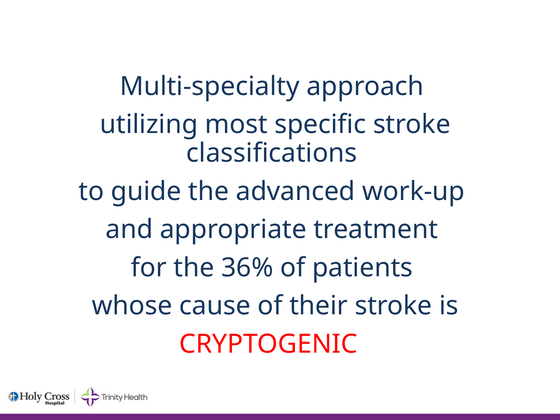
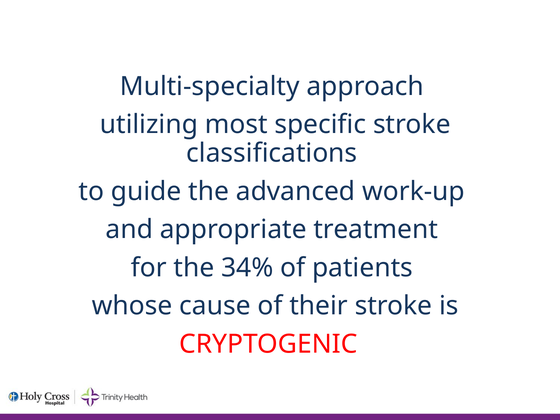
36%: 36% -> 34% (247, 268)
